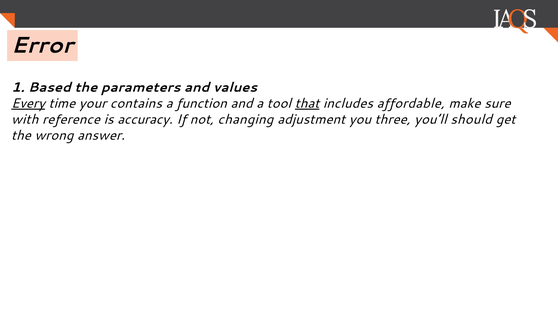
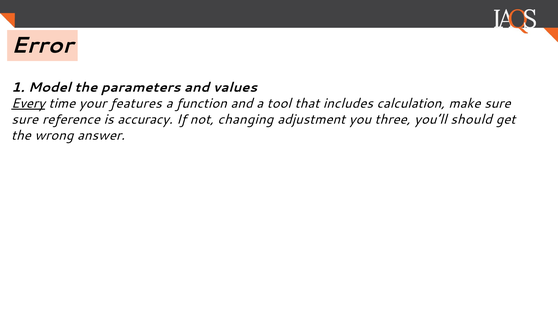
Based: Based -> Model (50, 87)
contains: contains -> features (136, 103)
that underline: present -> none (307, 103)
affordable: affordable -> calculation (411, 103)
with: with -> sure (25, 119)
